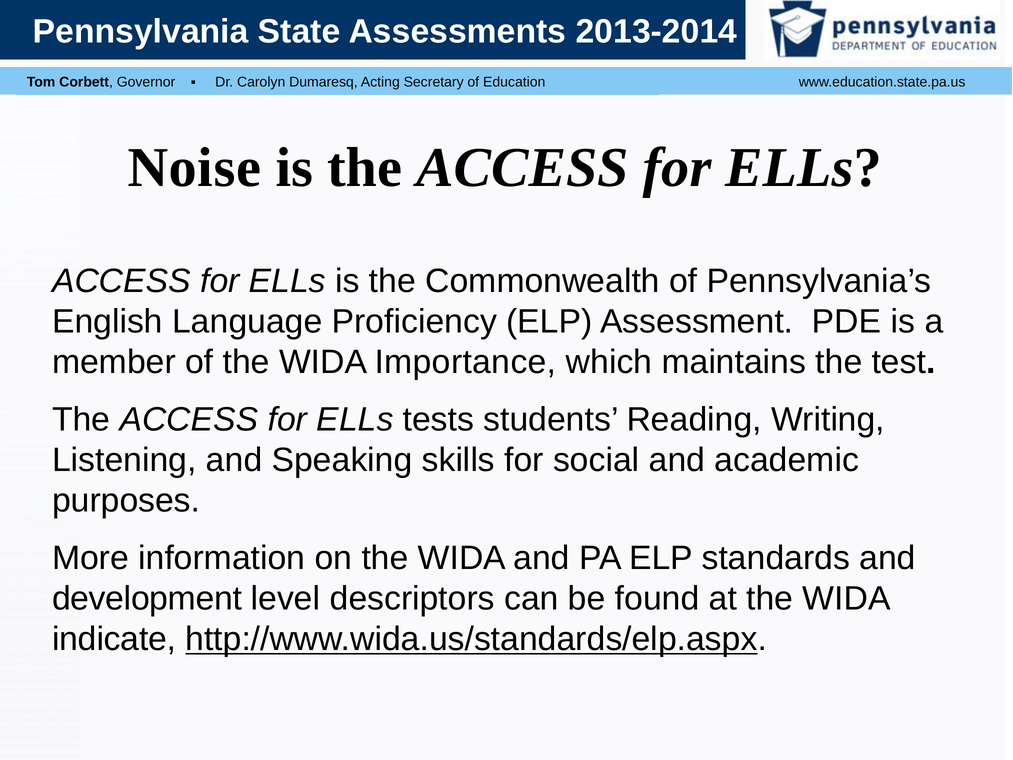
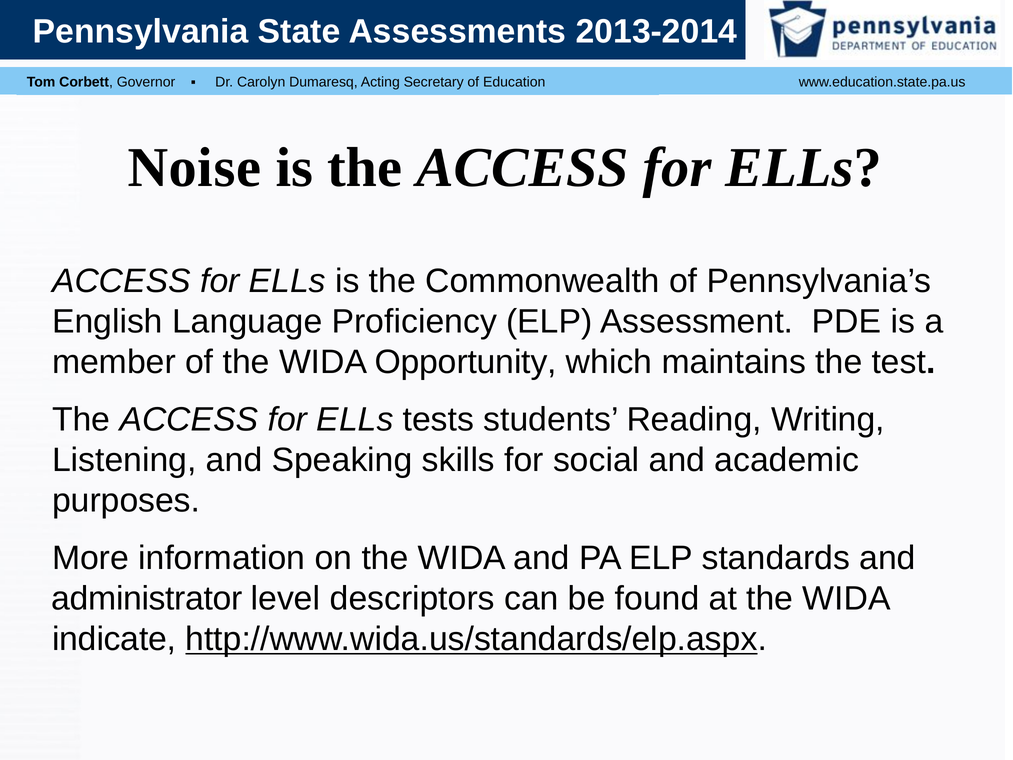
Importance: Importance -> Opportunity (466, 362)
development: development -> administrator (147, 598)
